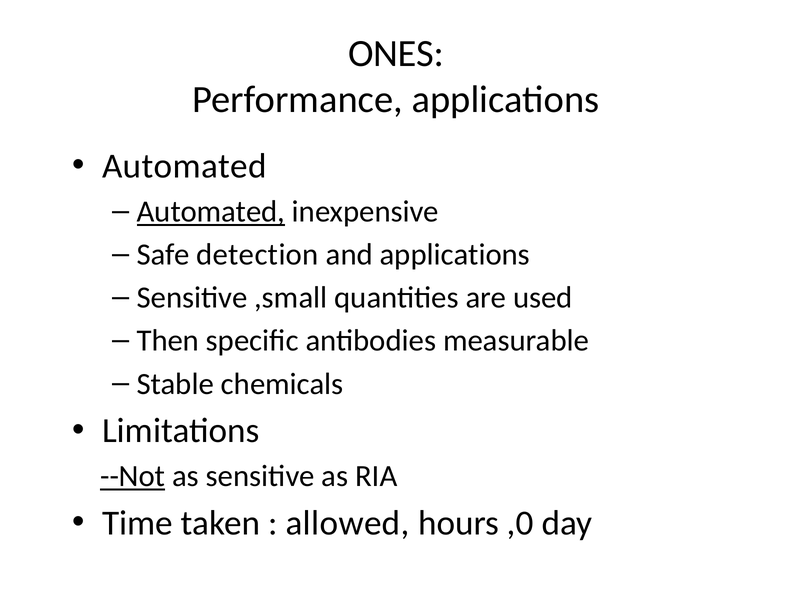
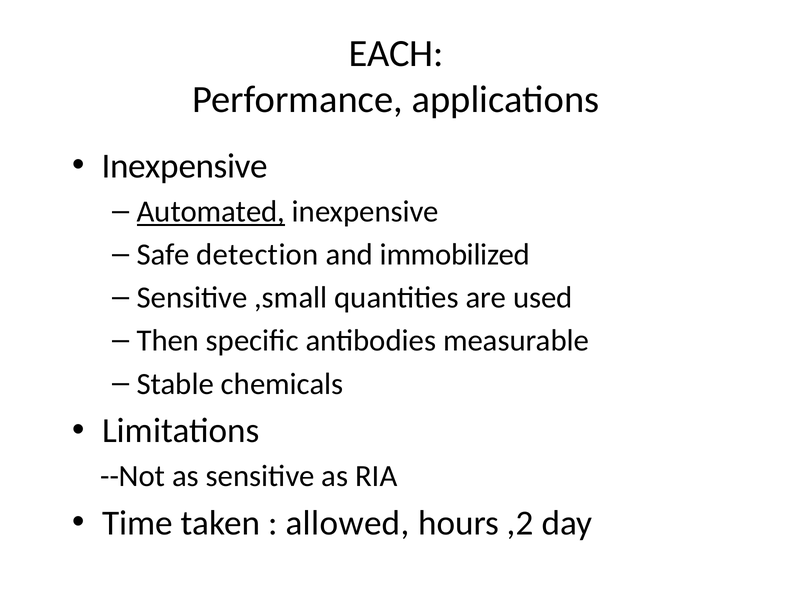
ONES: ONES -> EACH (396, 54)
Automated: Automated -> Inexpensive (185, 166)
and applications: applications -> immobilized (455, 255)
--Not underline: present -> none (133, 476)
,0: ,0 -> ,2 (520, 523)
